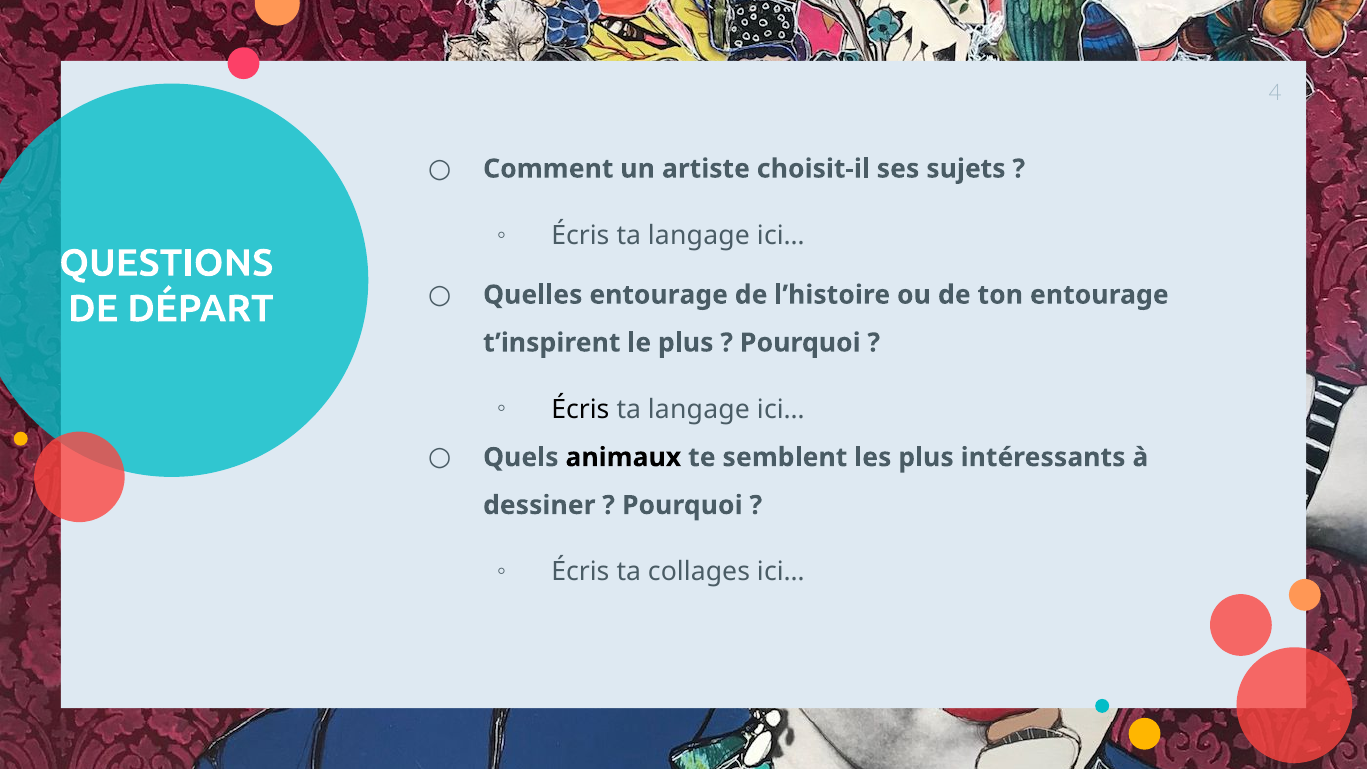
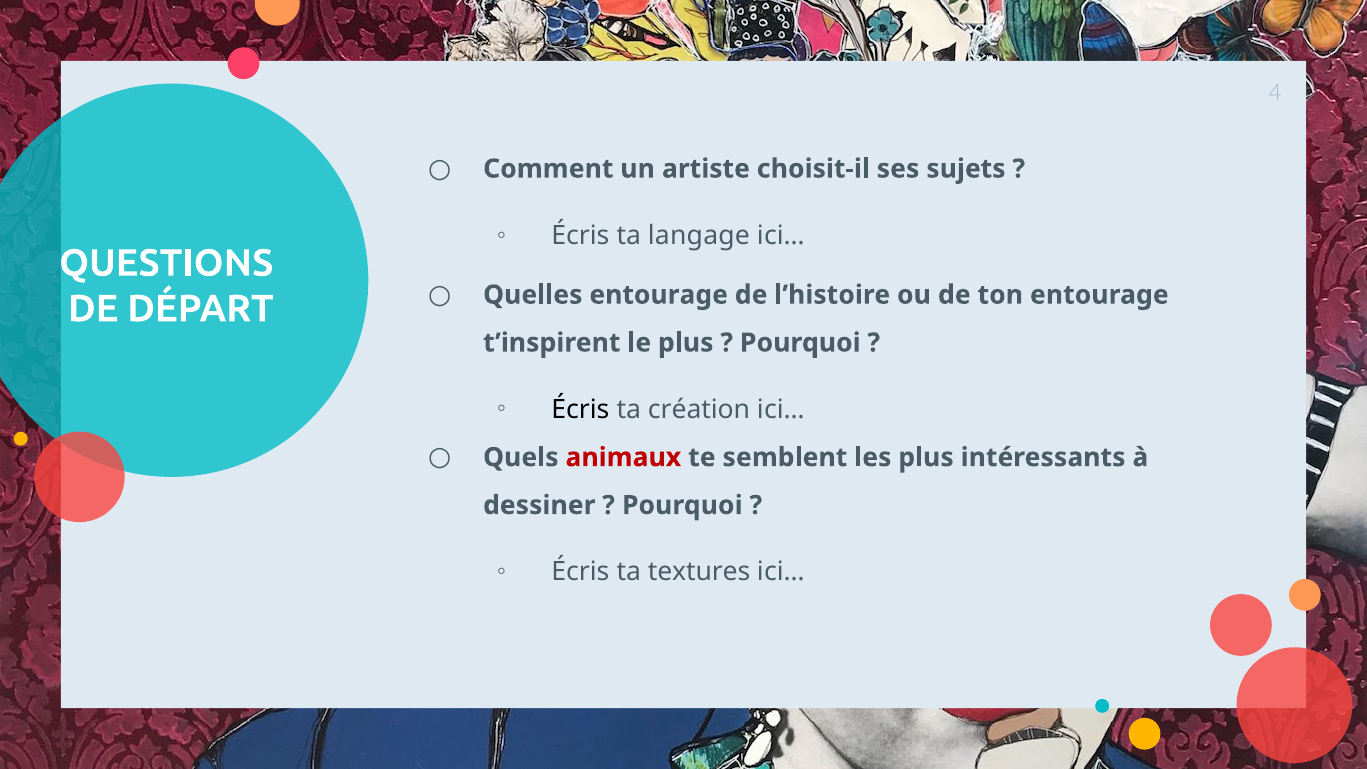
langage: langage -> création (699, 410)
animaux colour: black -> red (623, 457)
collages: collages -> textures (699, 572)
